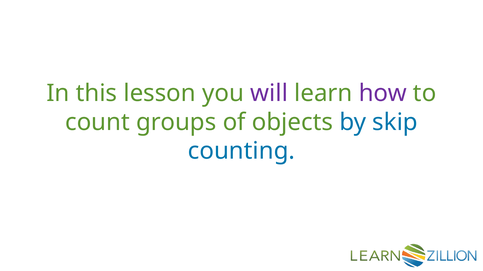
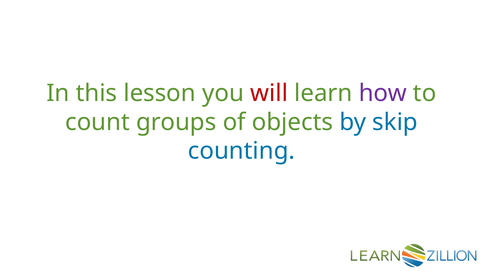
will colour: purple -> red (269, 93)
